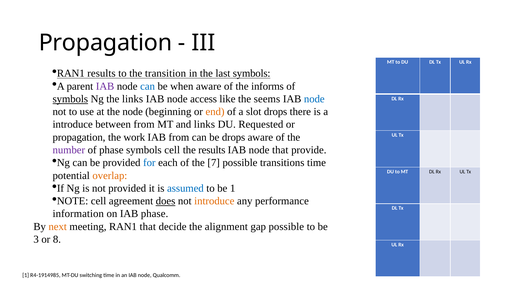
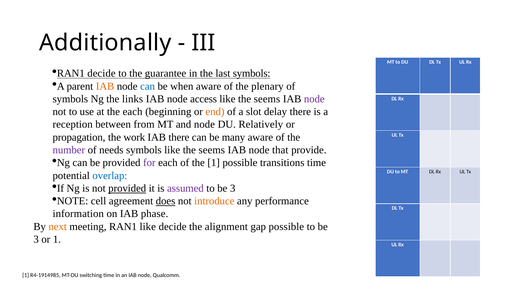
Propagation: Propagation -> Additionally (105, 43)
results: results -> decide (101, 73)
transition: transition -> guarantee (166, 73)
IAB colour: purple -> orange (105, 86)
informs: informs -> plenary (267, 86)
symbols underline: present -> none (70, 99)
node colour: blue -> purple (314, 99)
the node: node -> each (133, 112)
slot drops: drops -> delay (276, 112)
introduce: introduce -> reception (73, 124)
and links: links -> node (204, 124)
Requested: Requested -> Relatively (261, 124)
IAB from: from -> there (179, 137)
be drops: drops -> many (234, 137)
of phase: phase -> needs (111, 150)
symbols cell: cell -> like (172, 150)
results: results -> seems (212, 150)
for colour: blue -> purple (149, 163)
the 7: 7 -> 1 (214, 163)
overlap colour: orange -> blue (110, 175)
provided underline: none -> present (127, 188)
assumed colour: blue -> purple (185, 188)
1: 1 -> 3 (233, 188)
RAN1 that: that -> like (148, 226)
or 8: 8 -> 1 (57, 239)
